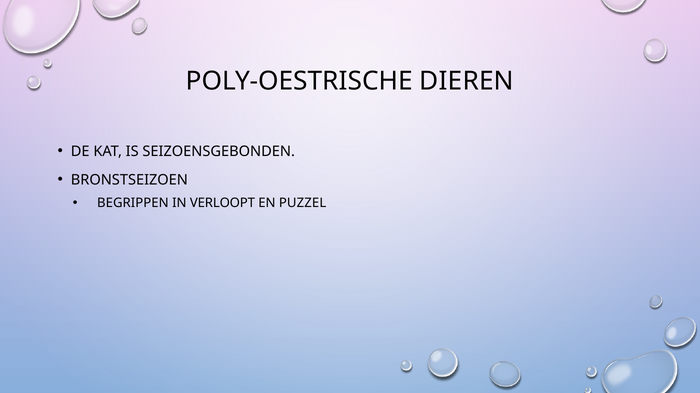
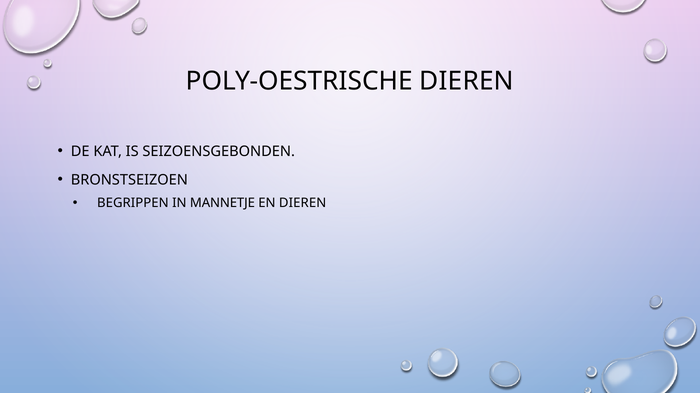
VERLOOPT: VERLOOPT -> MANNETJE (222, 203)
EN PUZZEL: PUZZEL -> DIEREN (303, 203)
